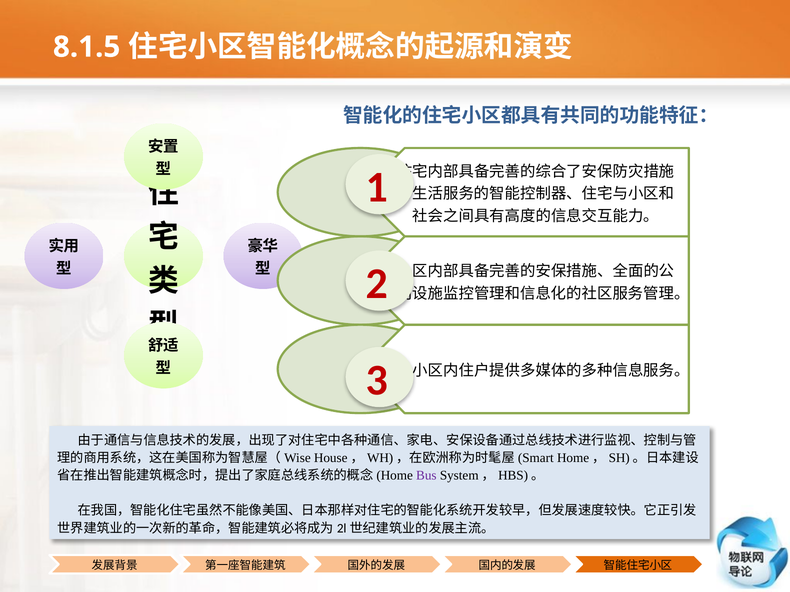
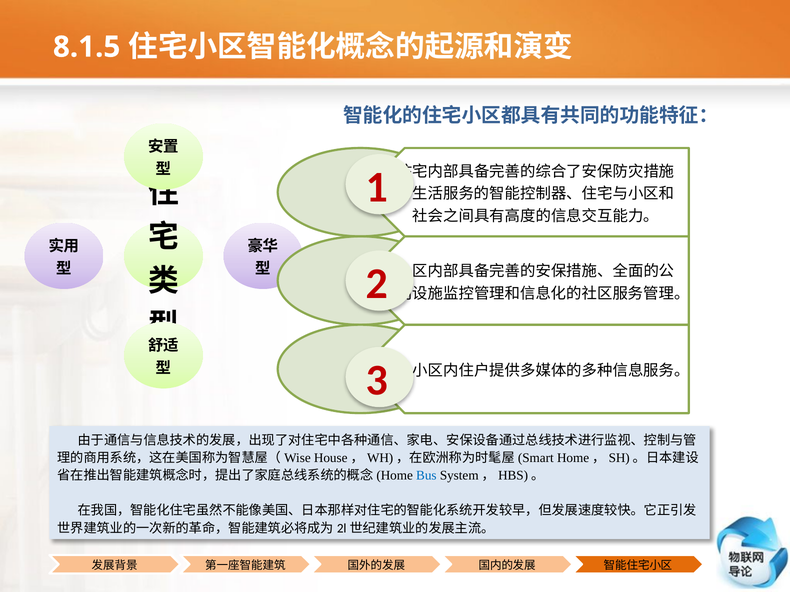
Bus colour: purple -> blue (426, 476)
